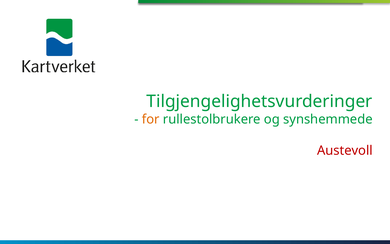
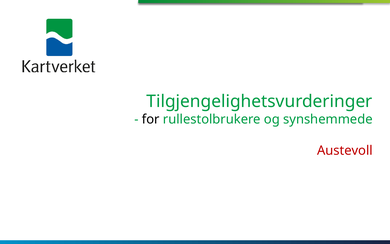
for colour: orange -> black (151, 119)
